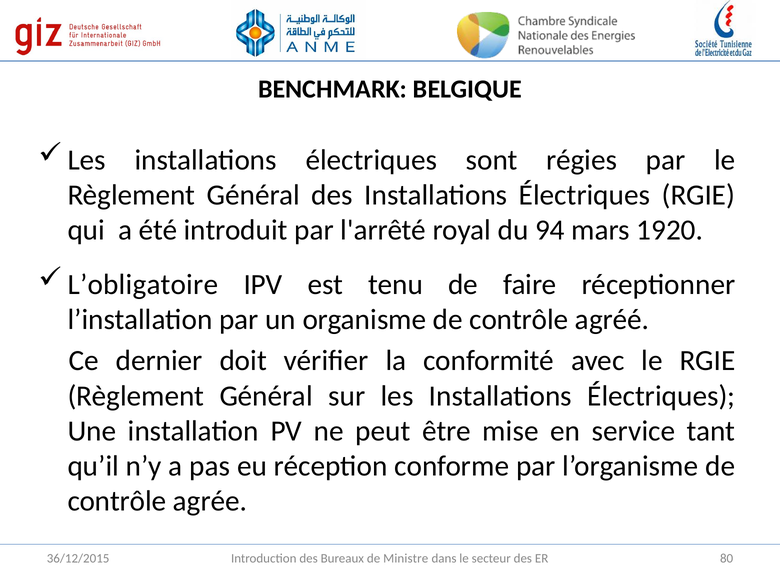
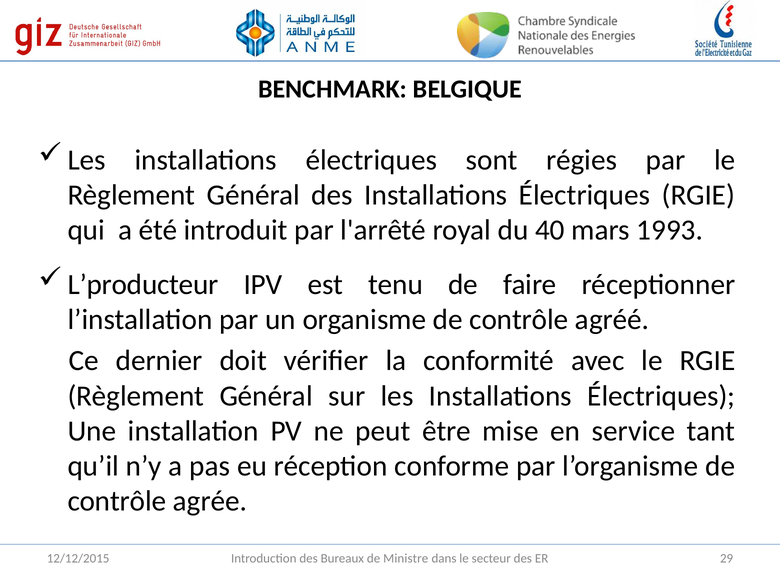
94: 94 -> 40 (550, 230)
1920: 1920 -> 1993 (670, 230)
L’obligatoire: L’obligatoire -> L’producteur (143, 284)
80: 80 -> 29 (727, 559)
36/12/2015: 36/12/2015 -> 12/12/2015 (78, 559)
